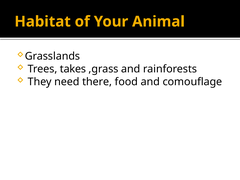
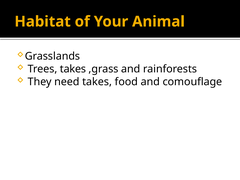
need there: there -> takes (97, 82)
